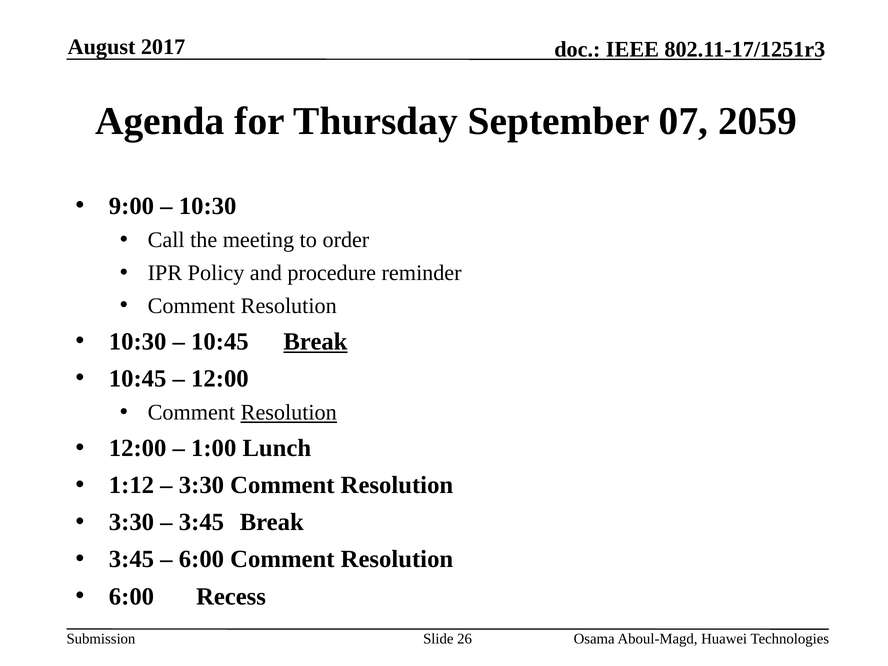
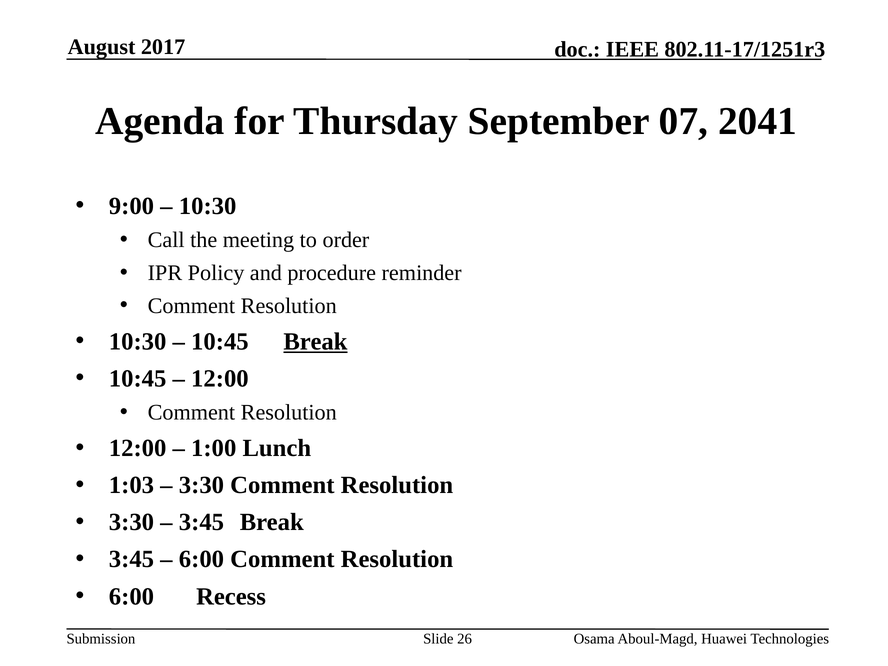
2059: 2059 -> 2041 (758, 121)
Resolution underline: present -> none (289, 413)
1:12: 1:12 -> 1:03 (131, 485)
